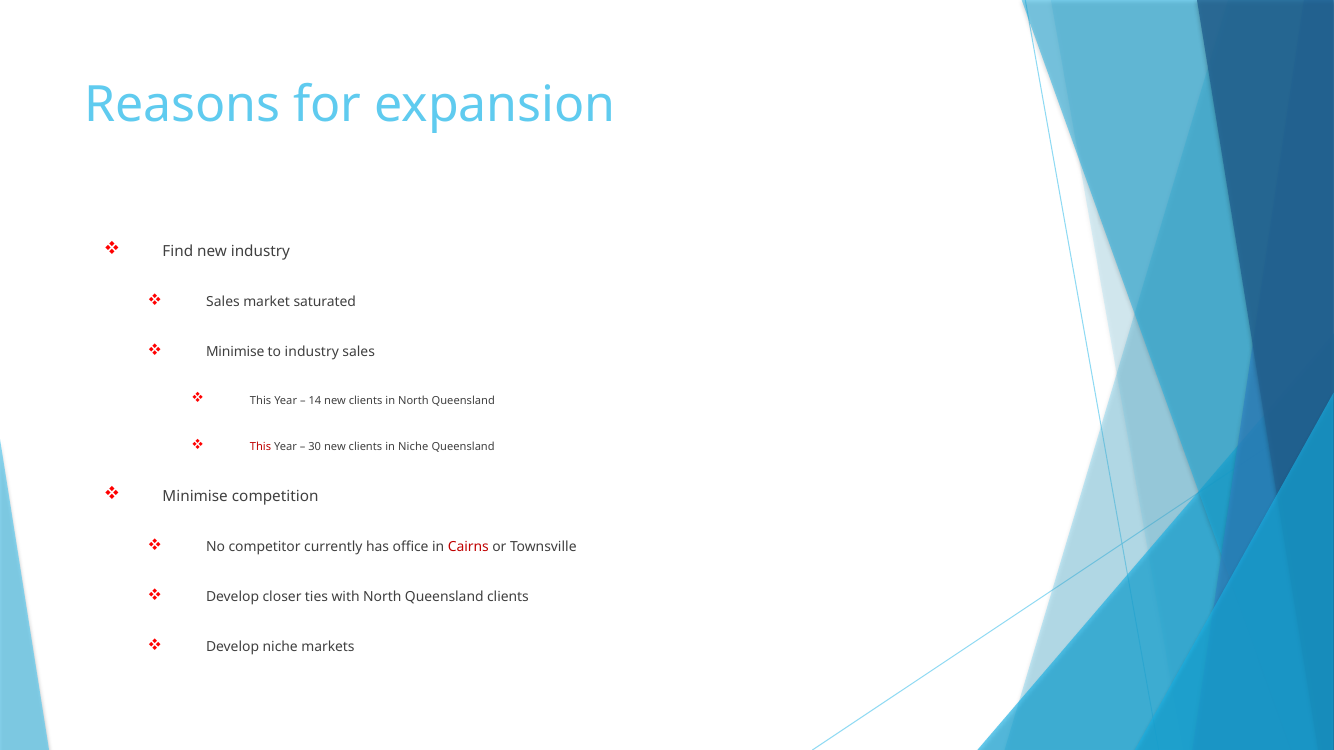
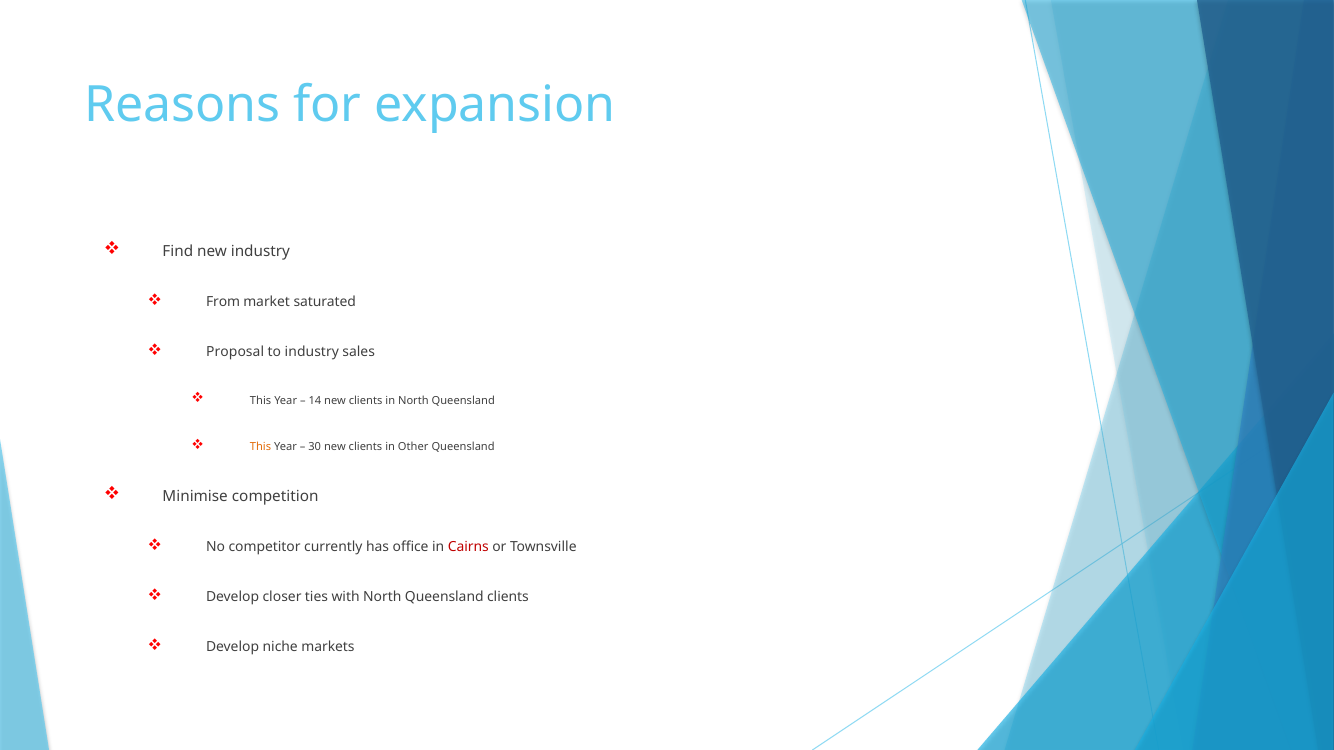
Sales: Sales -> From (223, 302)
Minimise: Minimise -> Proposal (235, 352)
This colour: red -> orange (261, 447)
in Niche: Niche -> Other (413, 447)
